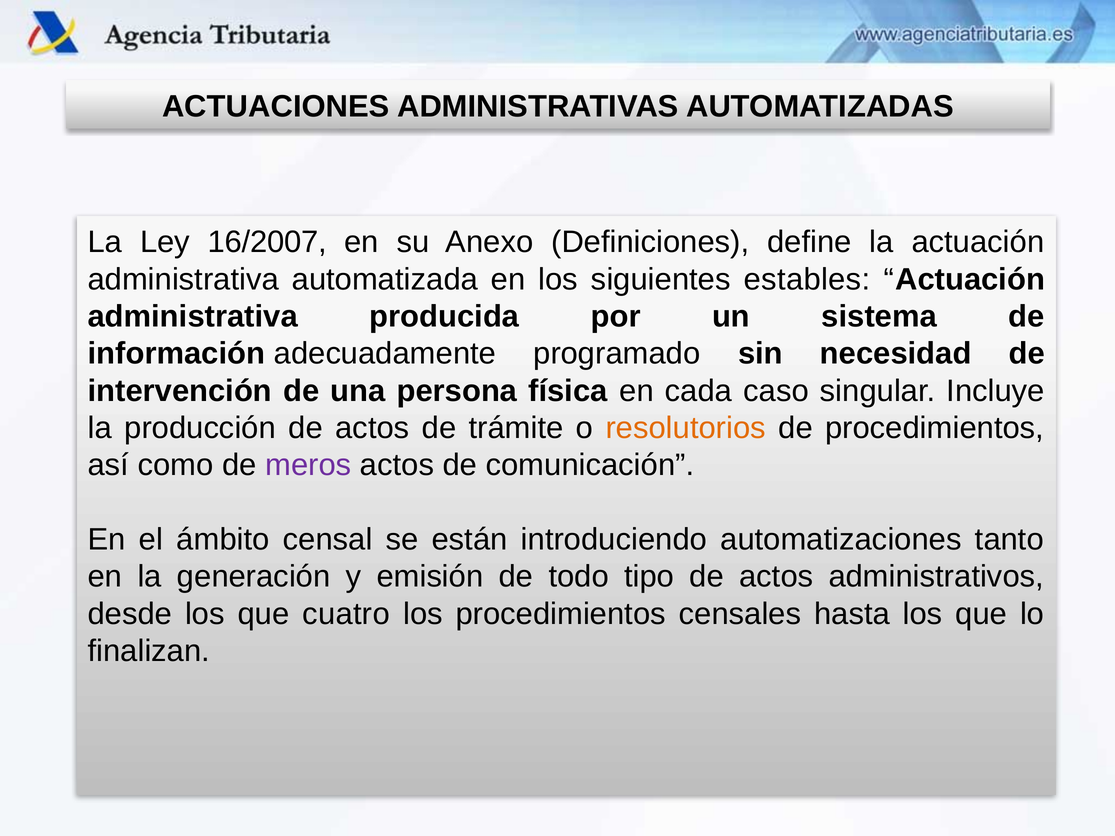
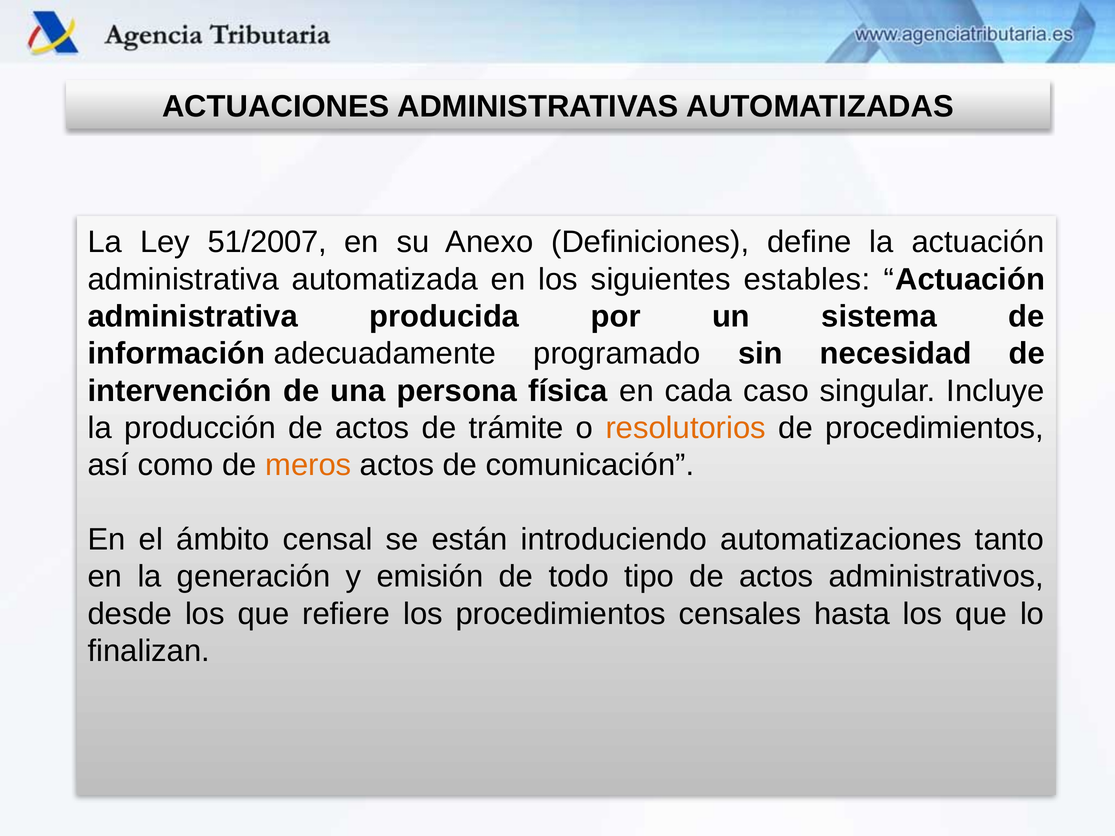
16/2007: 16/2007 -> 51/2007 (267, 242)
meros colour: purple -> orange (308, 465)
cuatro: cuatro -> refiere (346, 614)
